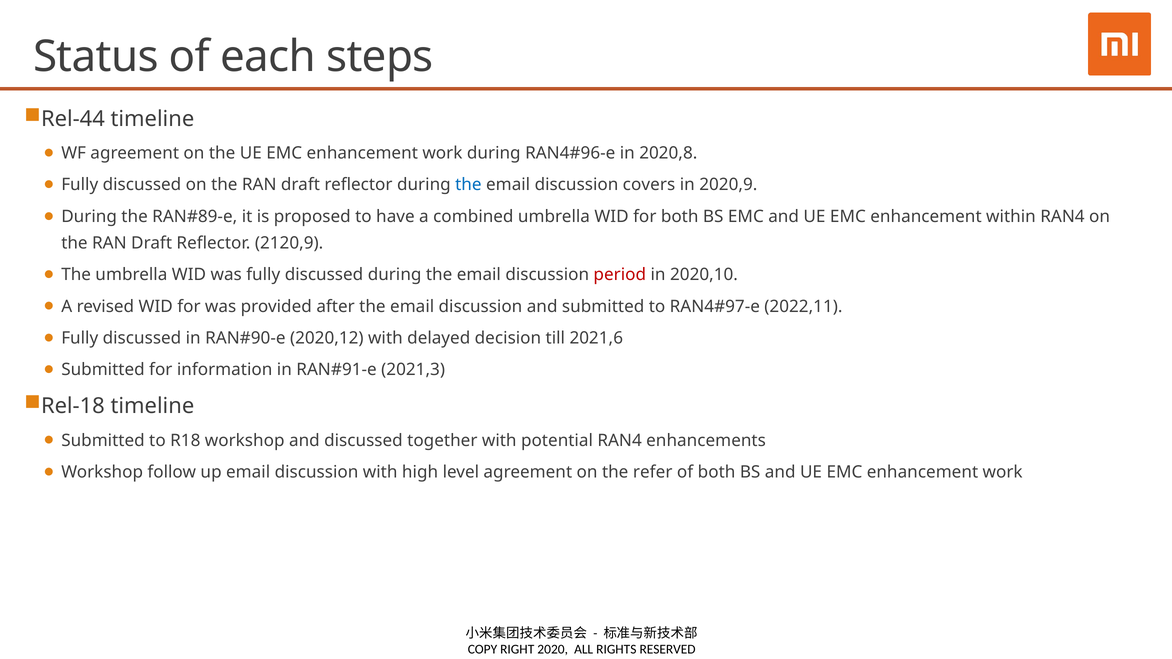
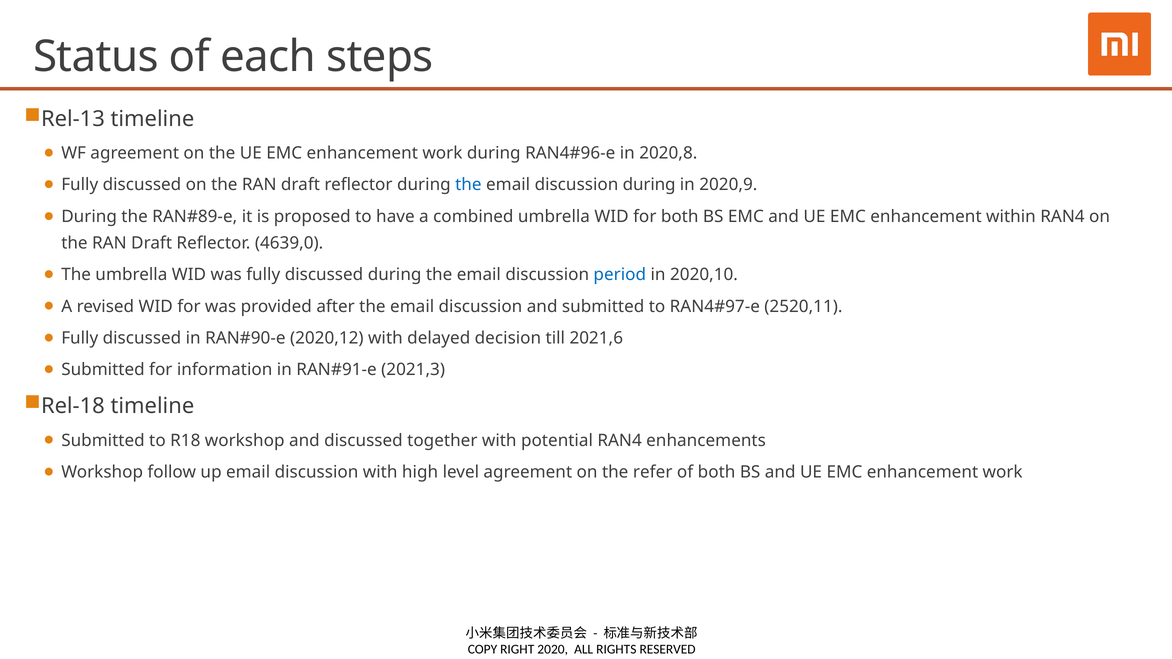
Rel-44: Rel-44 -> Rel-13 (73, 119)
discussion covers: covers -> during (649, 185)
2120,9: 2120,9 -> 4639,0 (289, 243)
period colour: red -> blue (620, 275)
2022,11: 2022,11 -> 2520,11 (803, 307)
